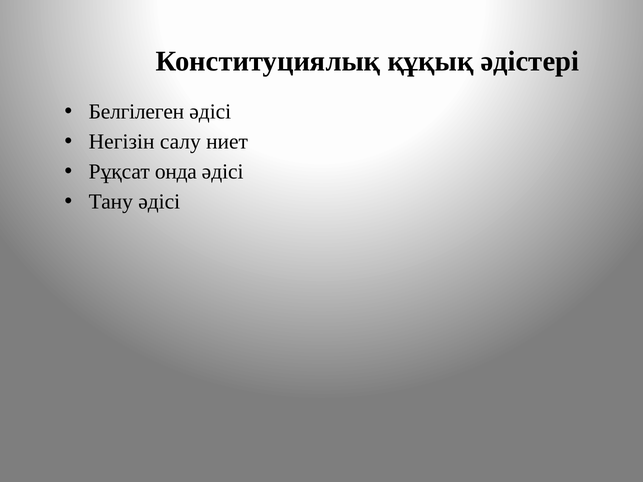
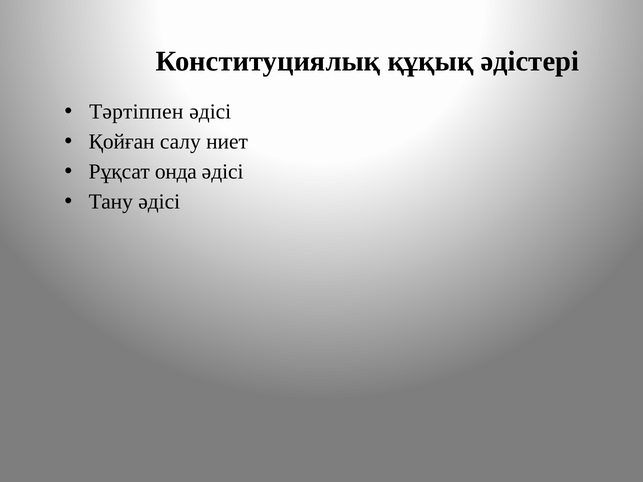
Белгілеген: Белгілеген -> Тәртіппен (136, 112)
Негізін: Негізін -> Қойған (122, 142)
